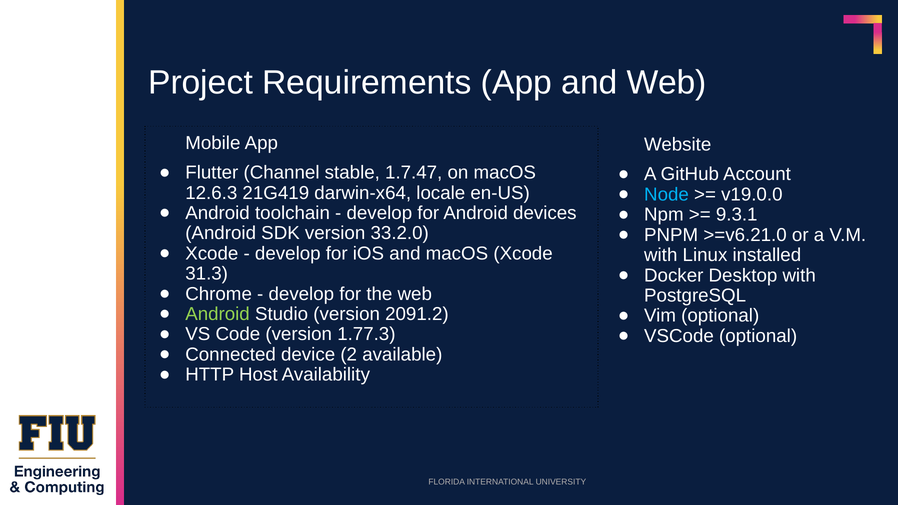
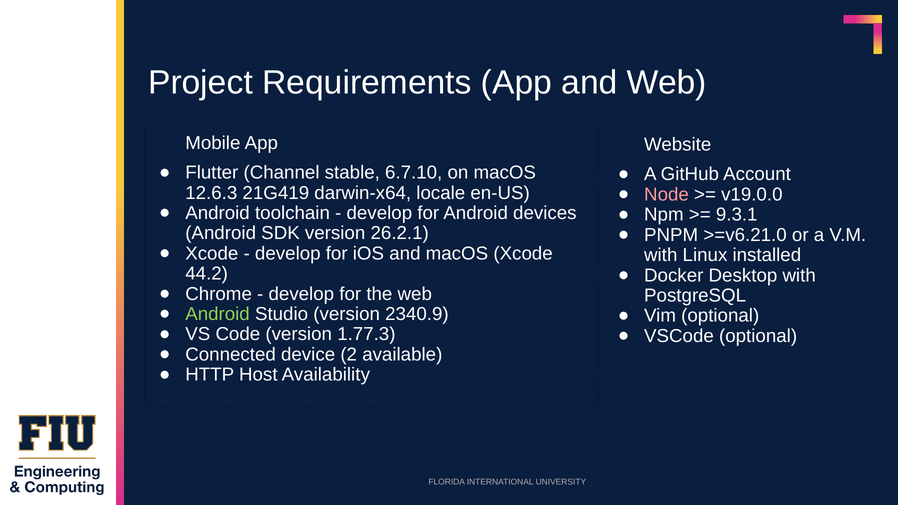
1.7.47: 1.7.47 -> 6.7.10 (414, 173)
Node colour: light blue -> pink (666, 194)
33.2.0: 33.2.0 -> 26.2.1 (400, 233)
31.3: 31.3 -> 44.2 (207, 274)
2091.2: 2091.2 -> 2340.9 (417, 314)
